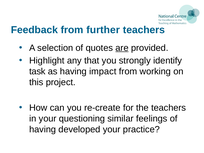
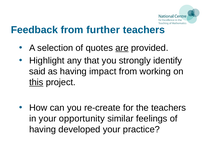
task: task -> said (37, 71)
this underline: none -> present (36, 82)
questioning: questioning -> opportunity (82, 119)
